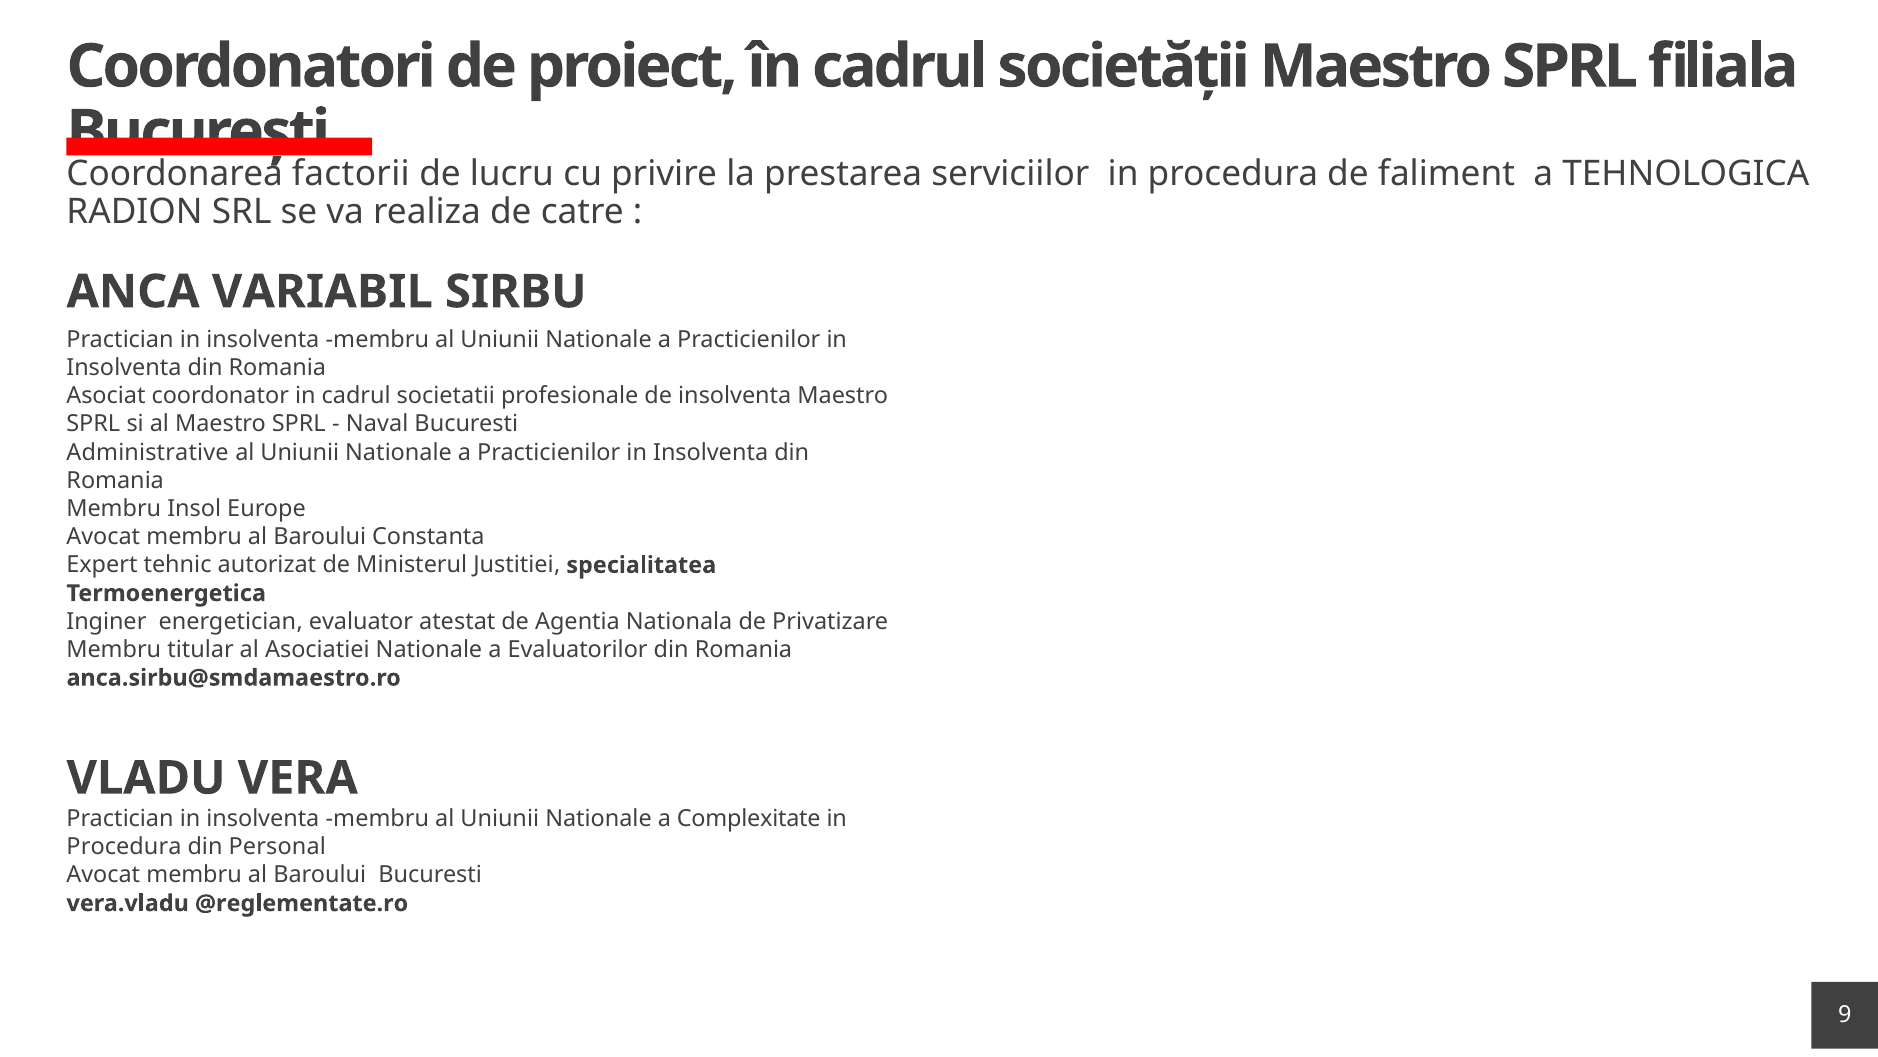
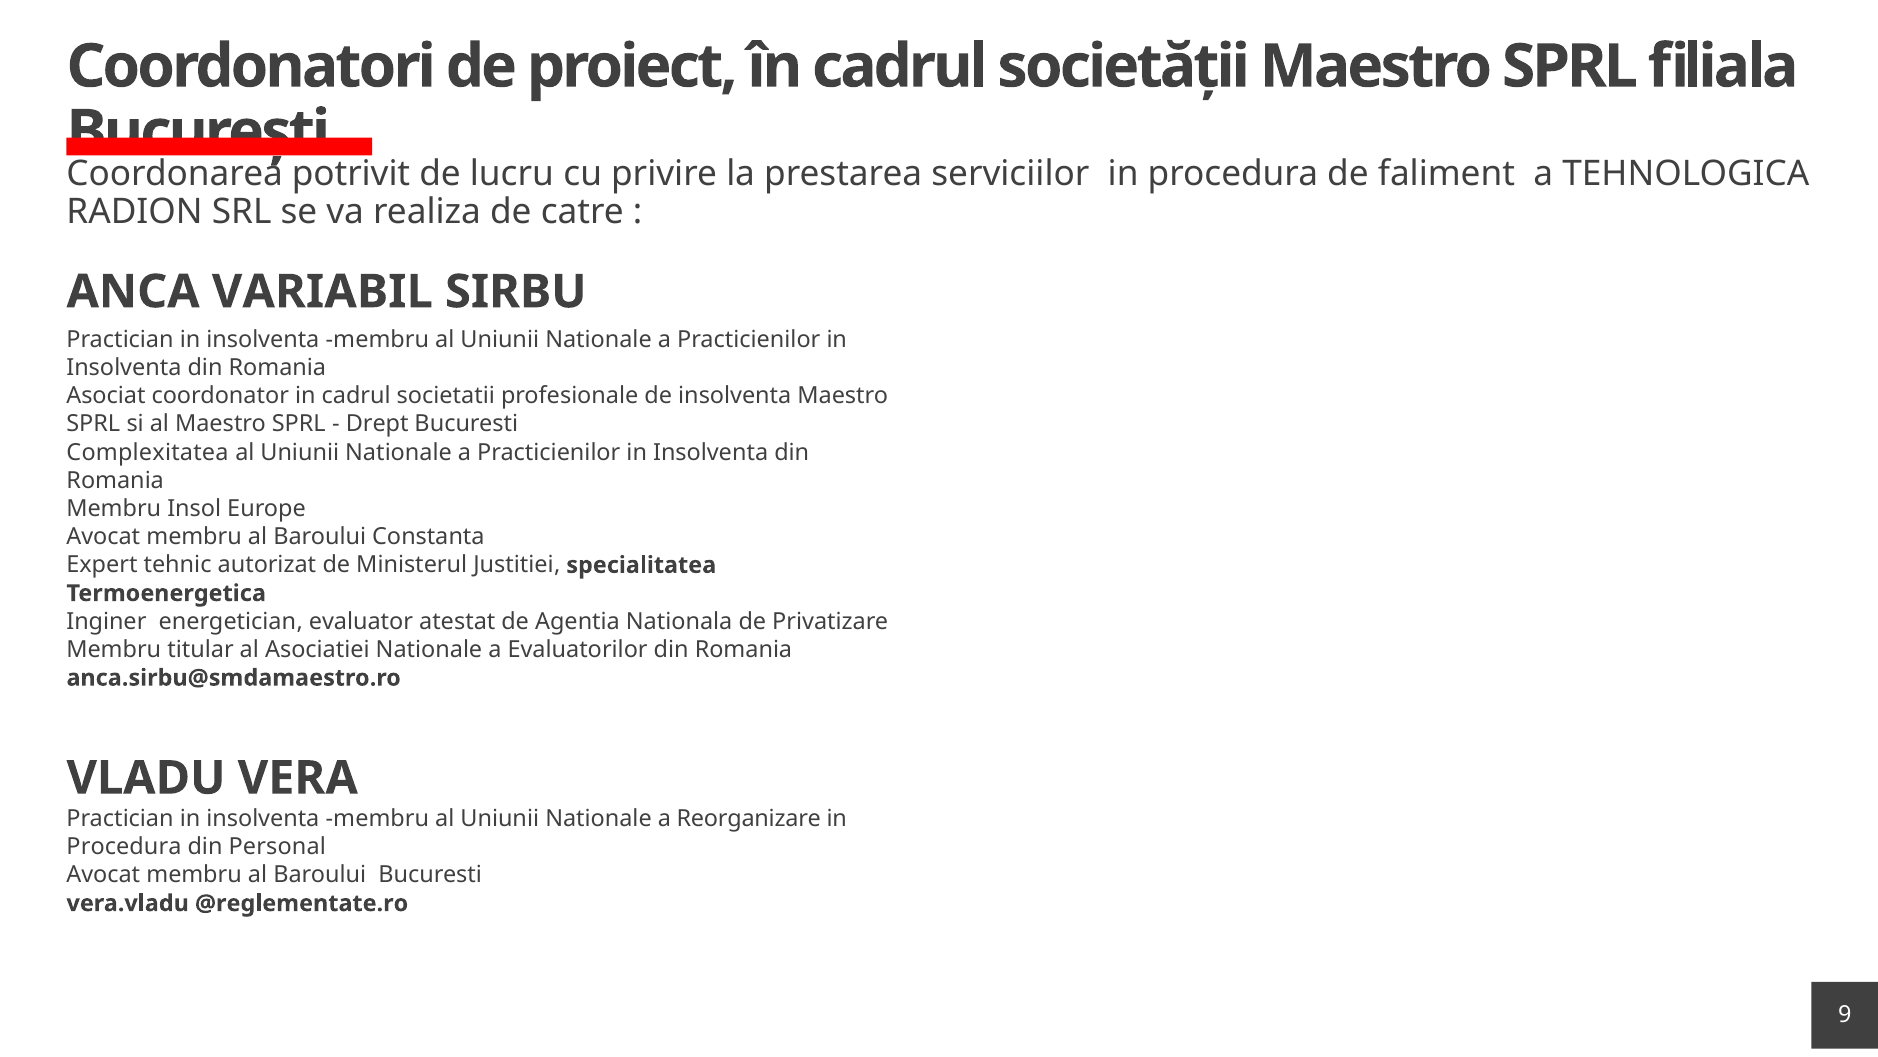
factorii: factorii -> potrivit (351, 174)
Naval: Naval -> Drept (377, 424)
Administrative: Administrative -> Complexitatea (148, 452)
Complexitate: Complexitate -> Reorganizare (749, 818)
